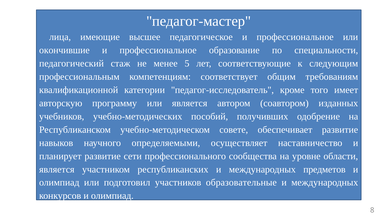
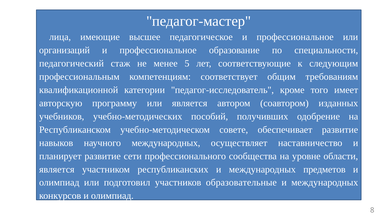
окончившие: окончившие -> организаций (64, 50)
научного определяемыми: определяемыми -> международных (166, 143)
